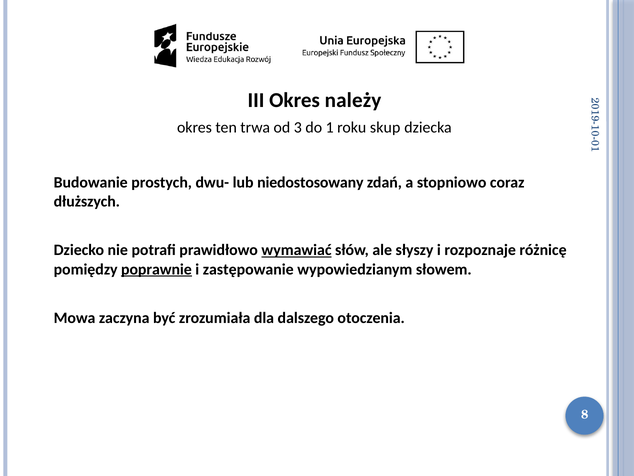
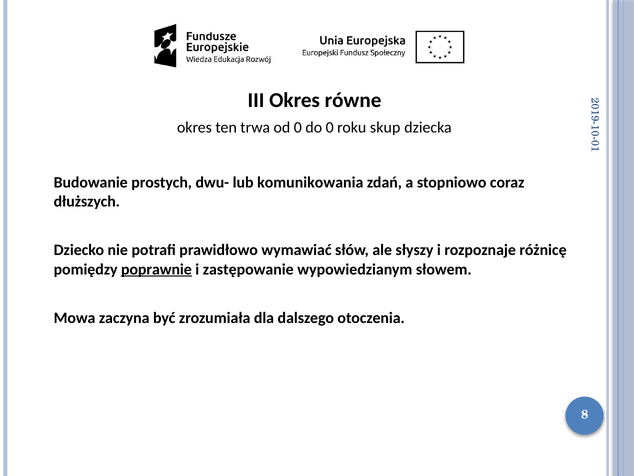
należy: należy -> równe (353, 100)
od 3: 3 -> 0 (298, 127)
do 1: 1 -> 0 (330, 127)
niedostosowany: niedostosowany -> komunikowania (310, 182)
wymawiać underline: present -> none (297, 250)
